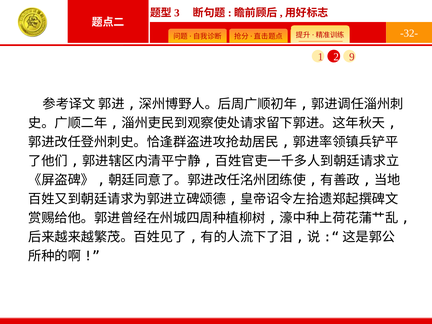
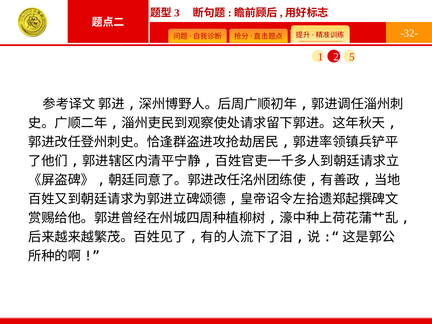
9: 9 -> 5 (352, 57)
